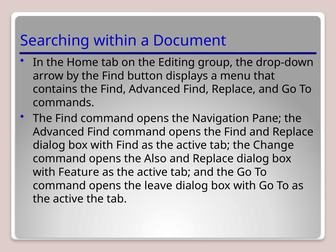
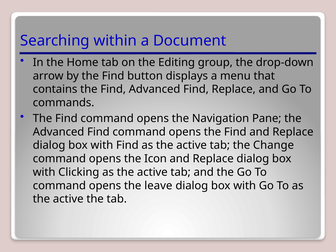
Also: Also -> Icon (155, 159)
Feature: Feature -> Clicking (79, 172)
